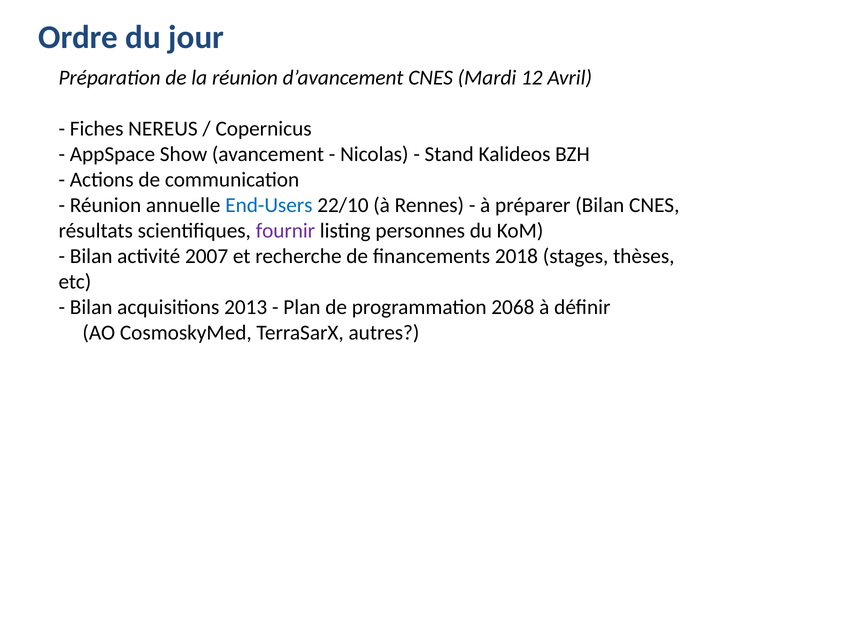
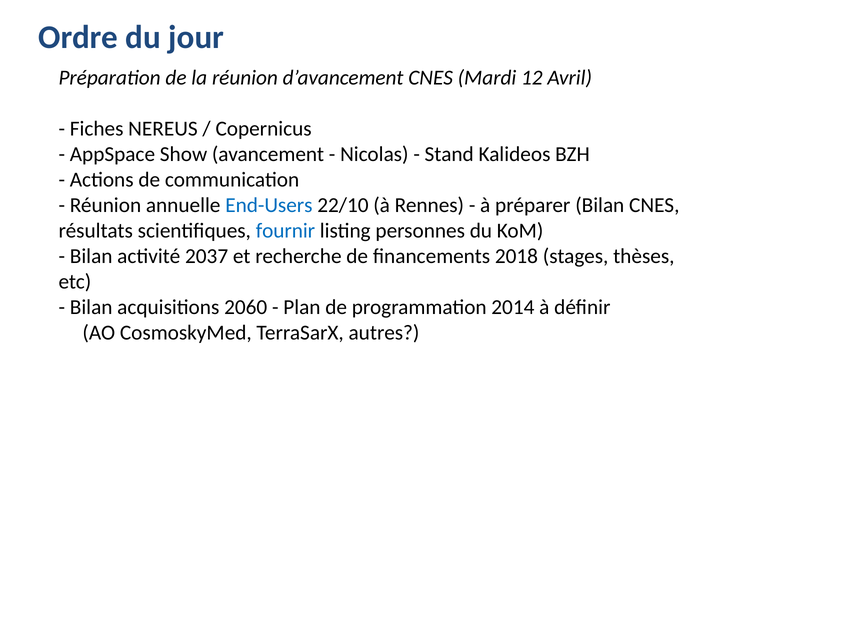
fournir colour: purple -> blue (285, 231)
2007: 2007 -> 2037 (207, 256)
2013: 2013 -> 2060 (246, 307)
2068: 2068 -> 2014 (513, 307)
